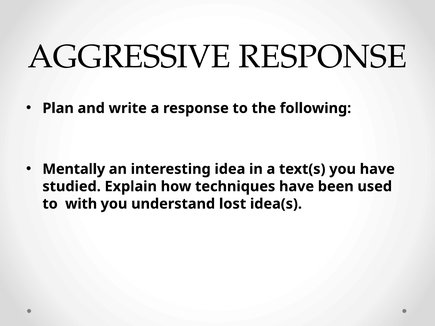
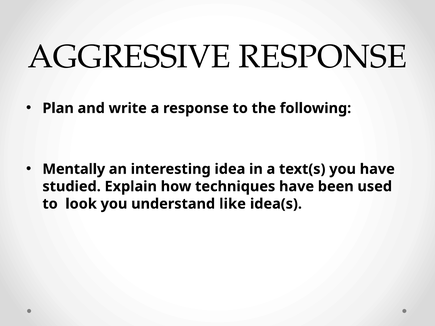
with: with -> look (81, 204)
lost: lost -> like (233, 204)
